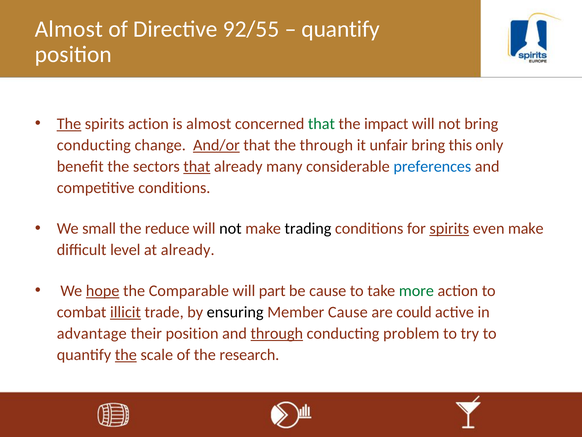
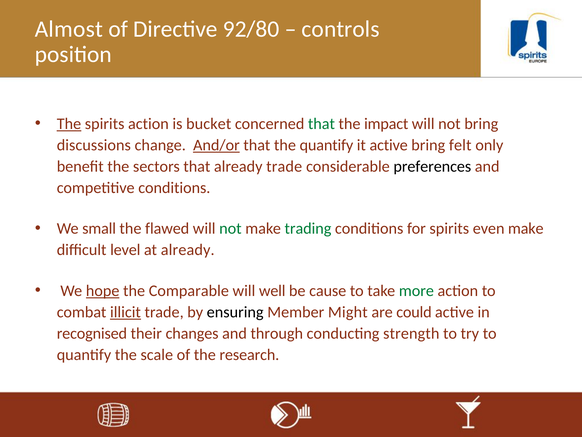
92/55: 92/55 -> 92/80 (251, 29)
quantify: quantify -> controls (341, 29)
is almost: almost -> bucket (209, 124)
conducting: conducting -> discussions (94, 145)
the through: through -> quantify (326, 145)
it unfair: unfair -> active (389, 145)
this: this -> felt (460, 145)
that underline: present -> none (197, 166)
already many: many -> trade (284, 166)
preferences colour: blue -> black (432, 166)
reduce: reduce -> flawed (167, 228)
not colour: black -> green (230, 228)
trading colour: black -> green (308, 228)
spirits underline: present -> none (449, 228)
part: part -> well (272, 290)
Member Cause: Cause -> Might (348, 312)
advantage: advantage -> recognised (92, 333)
their position: position -> changes (192, 333)
through underline: present -> none (277, 333)
problem: problem -> strength (411, 333)
the underline: present -> none (126, 354)
